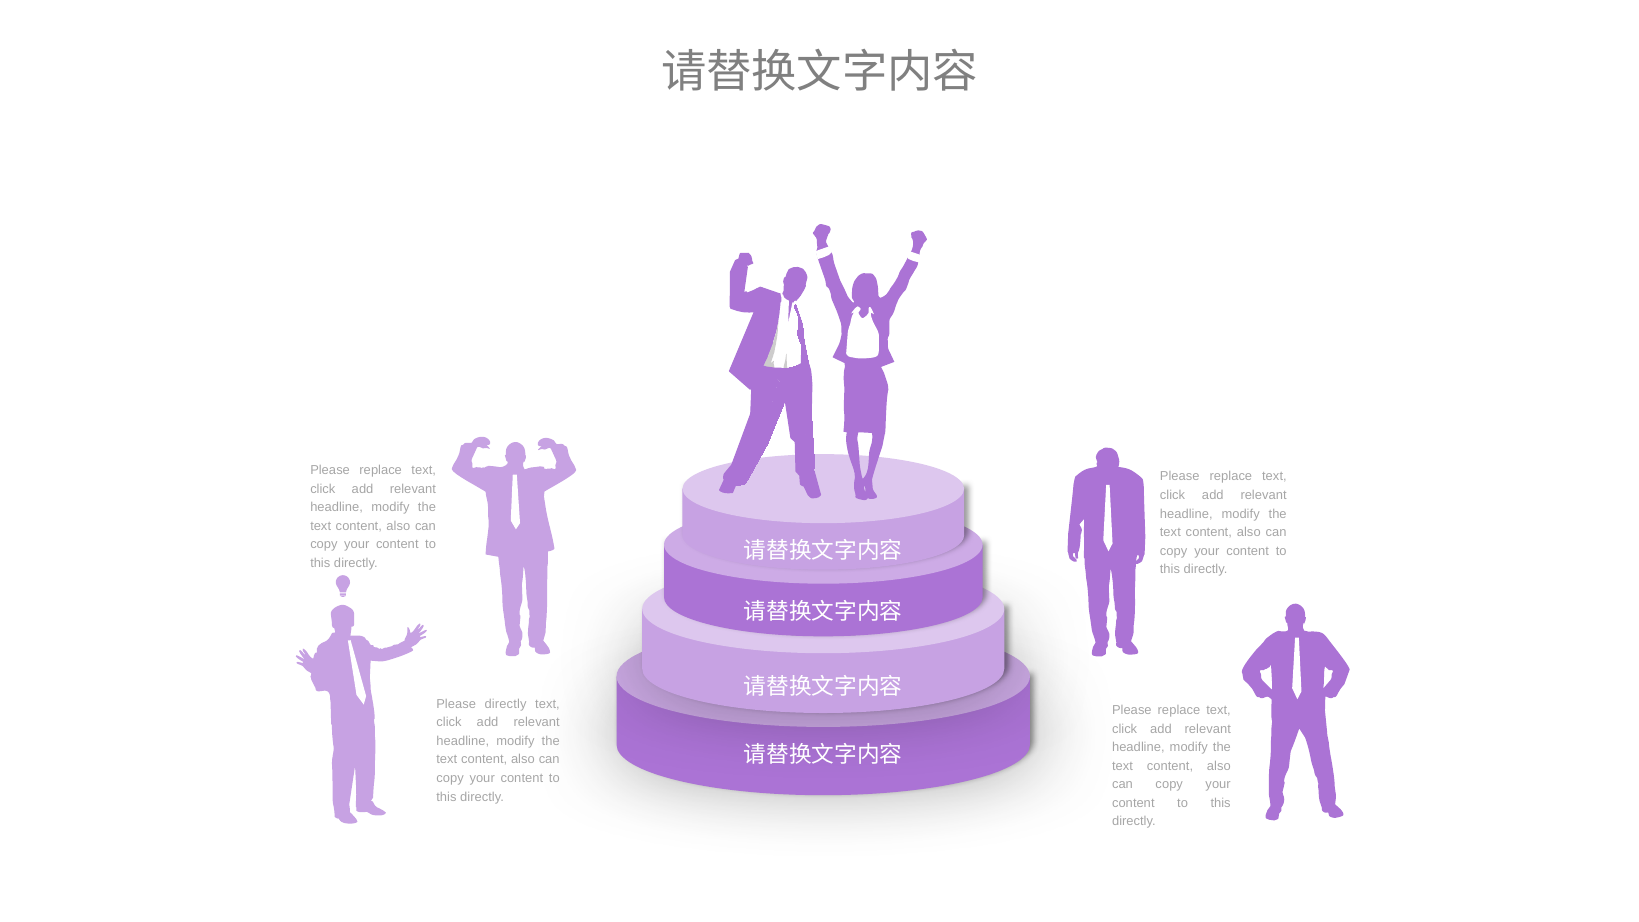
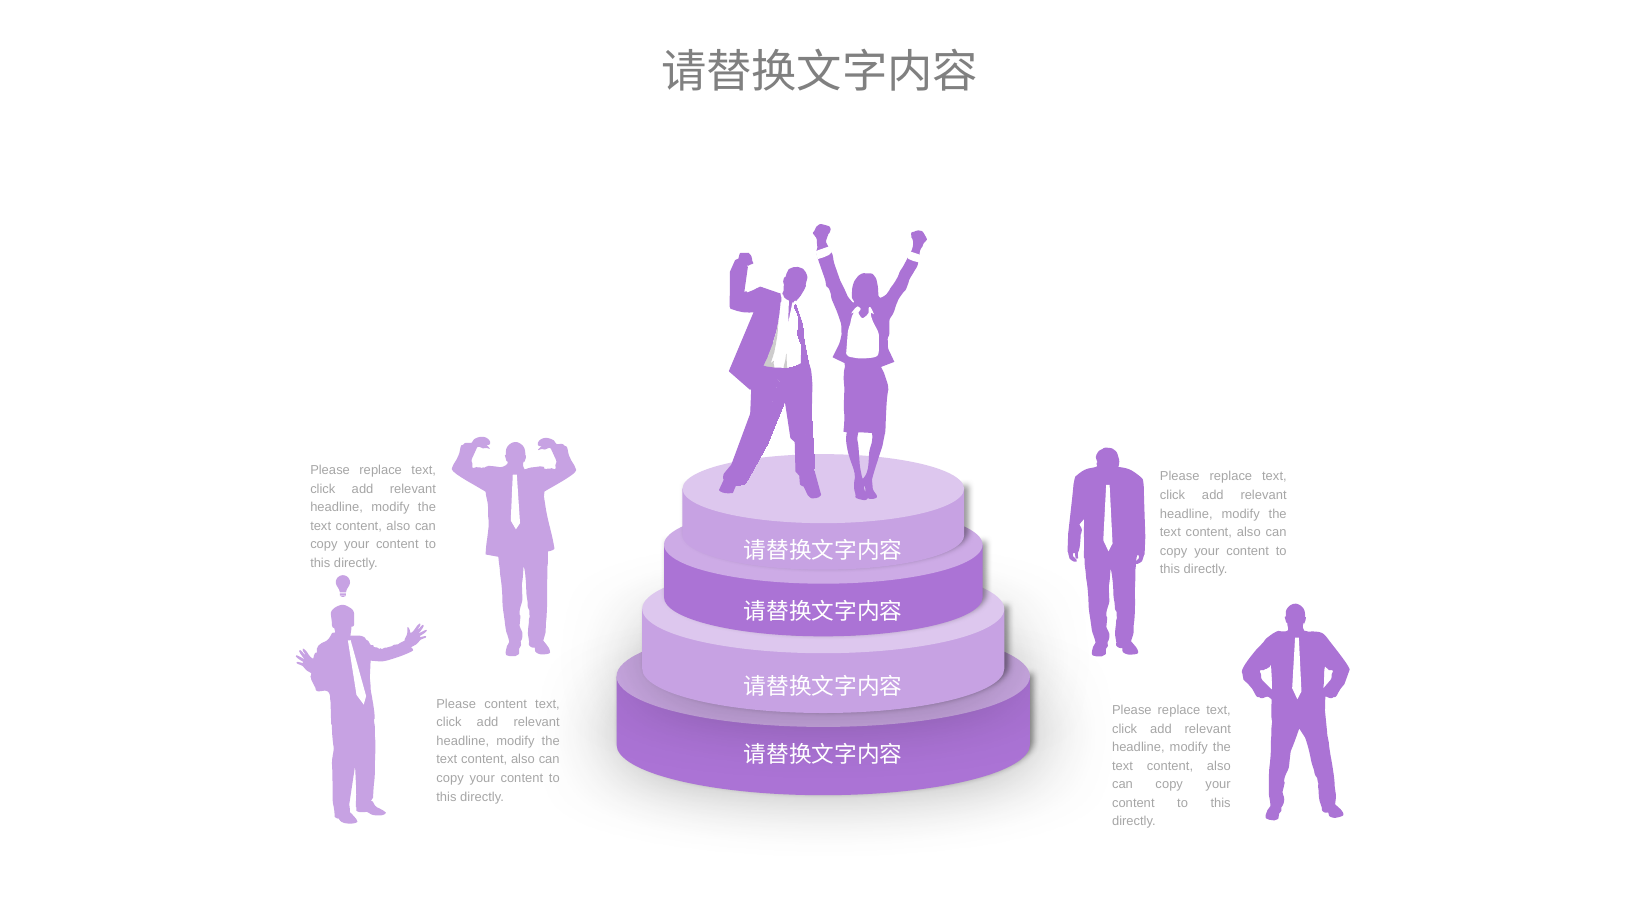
Please directly: directly -> content (506, 704)
